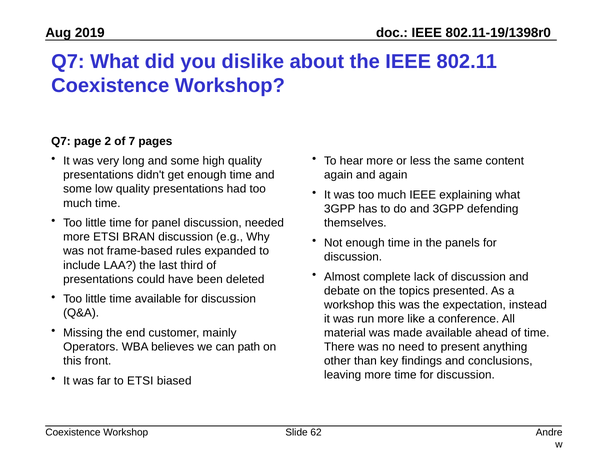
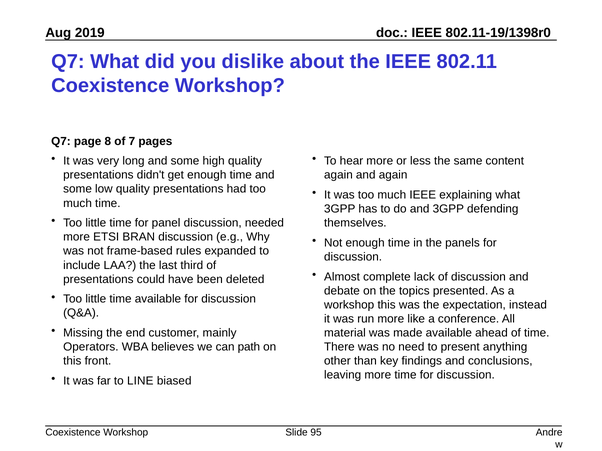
2: 2 -> 8 (108, 141)
to ETSI: ETSI -> LINE (140, 381)
62: 62 -> 95 (316, 433)
